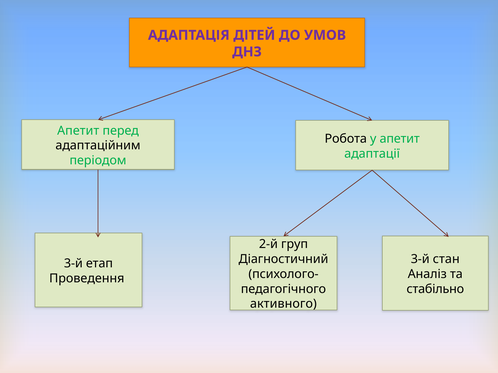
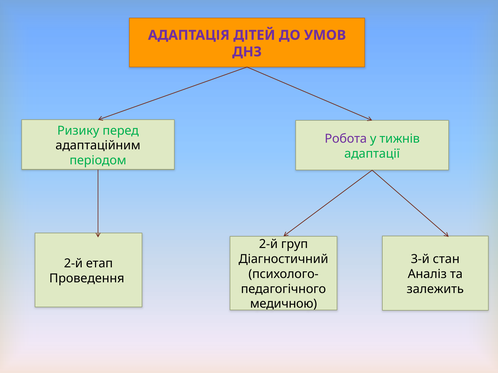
Апетит: Апетит -> Ризику (78, 131)
Робота colour: black -> purple (346, 139)
у апетит: апетит -> тижнів (400, 139)
3-й: 3-й -> 2-й (73, 264)
стабільно: стабільно -> залежить (435, 289)
активного: активного -> медичною (284, 304)
